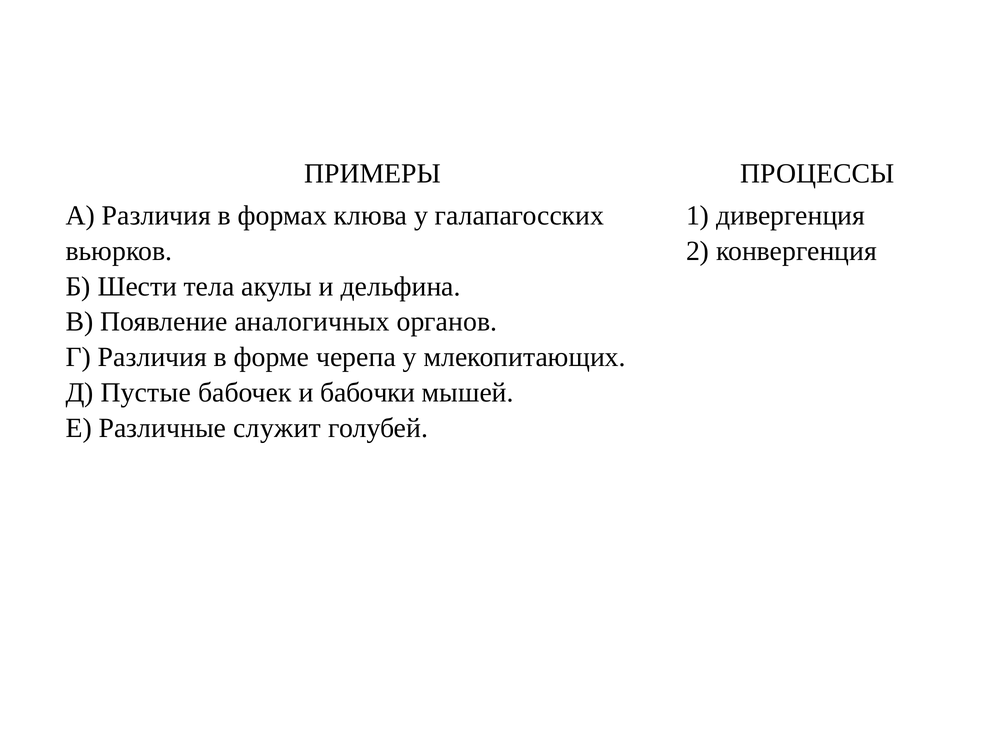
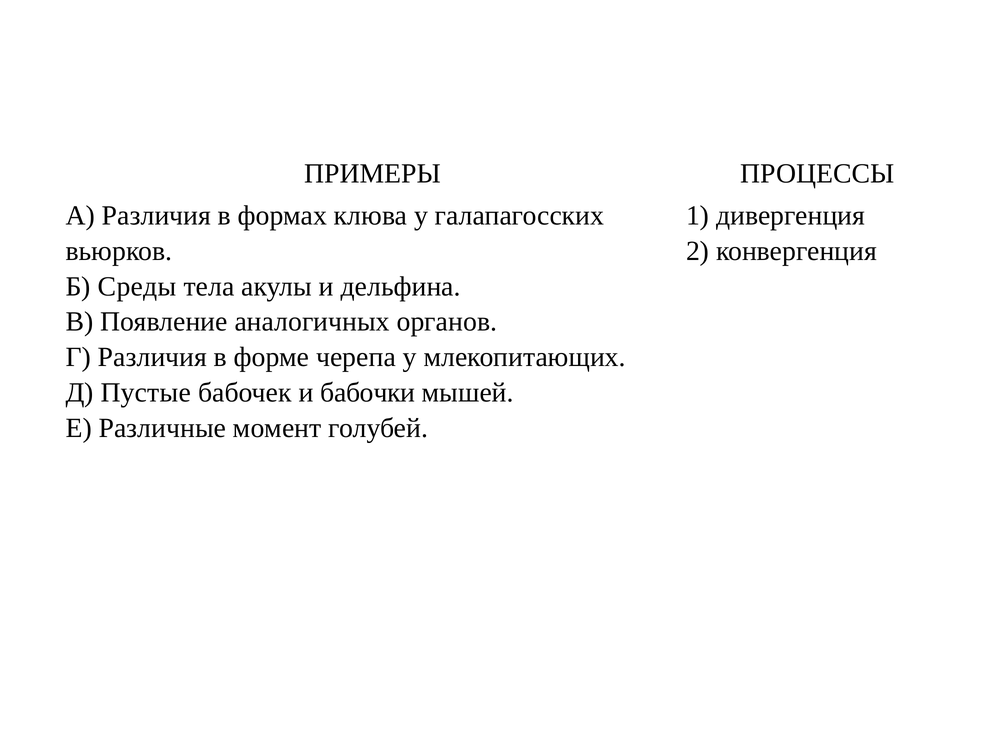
Шести: Шести -> Среды (137, 287)
служит: служит -> момент (277, 428)
